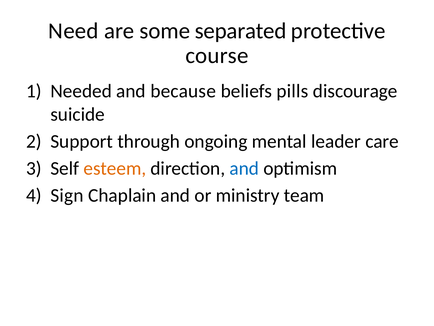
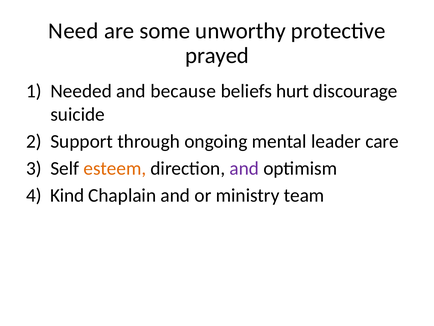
separated: separated -> unworthy (241, 31)
course: course -> prayed (217, 56)
pills: pills -> hurt (293, 91)
and colour: blue -> purple (244, 168)
Sign: Sign -> Kind (67, 195)
